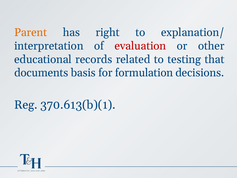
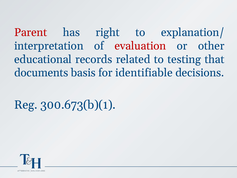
Parent colour: orange -> red (31, 32)
formulation: formulation -> identifiable (144, 73)
370.613(b)(1: 370.613(b)(1 -> 300.673(b)(1 (78, 105)
